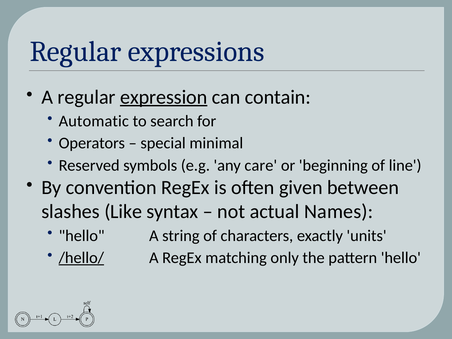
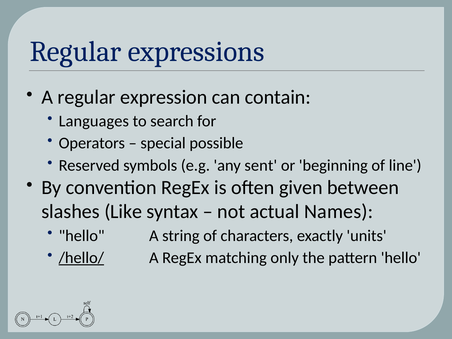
expression underline: present -> none (164, 97)
Automatic: Automatic -> Languages (94, 121)
minimal: minimal -> possible (216, 143)
care: care -> sent (261, 165)
